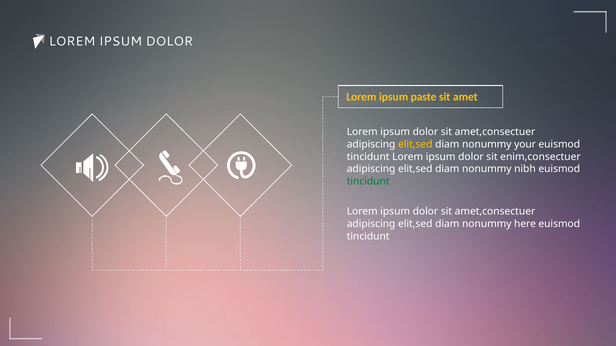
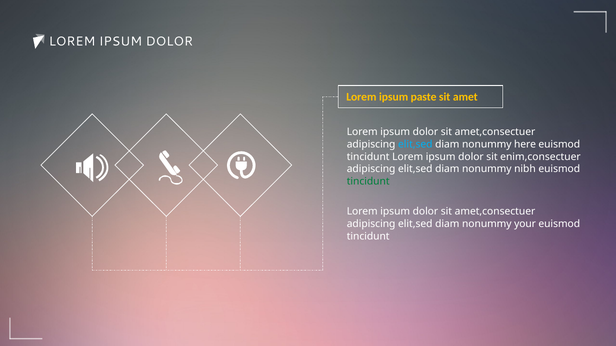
elit,sed colour: yellow -> light blue (415, 145)
your: your -> here (525, 145)
here: here -> your (525, 224)
